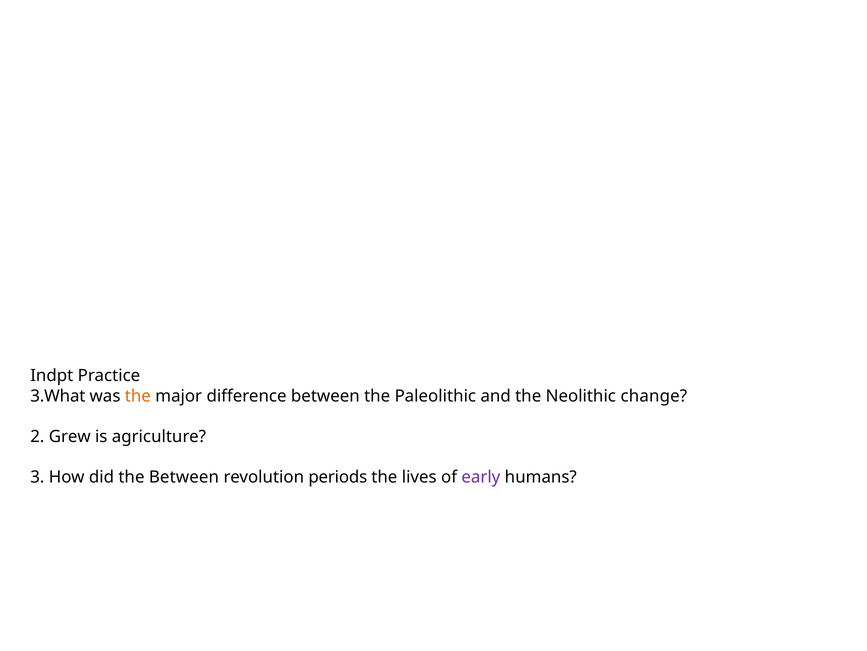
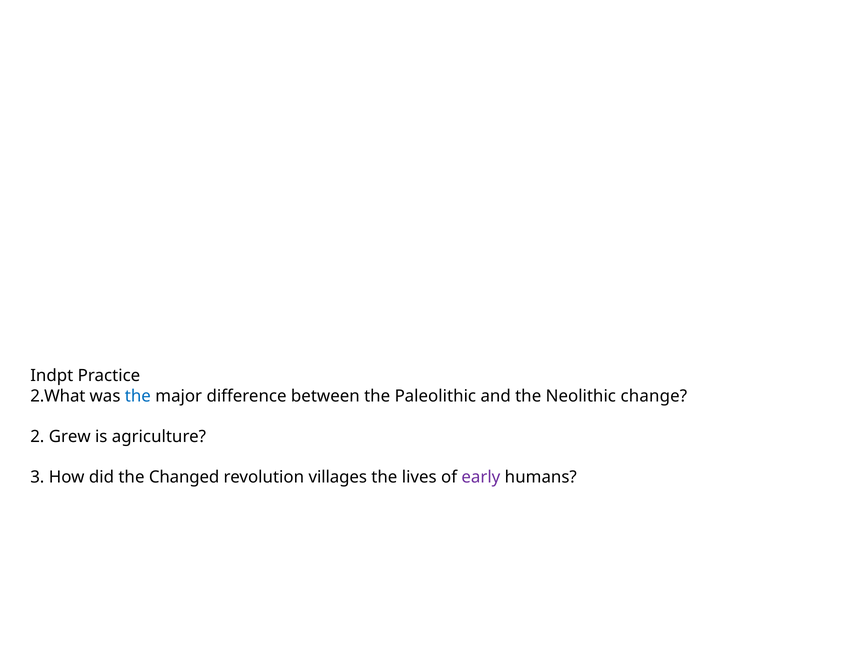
3.What: 3.What -> 2.What (58, 396)
the colour: orange -> blue (138, 396)
the Between: Between -> Changed (184, 477)
periods: periods -> villages (338, 477)
